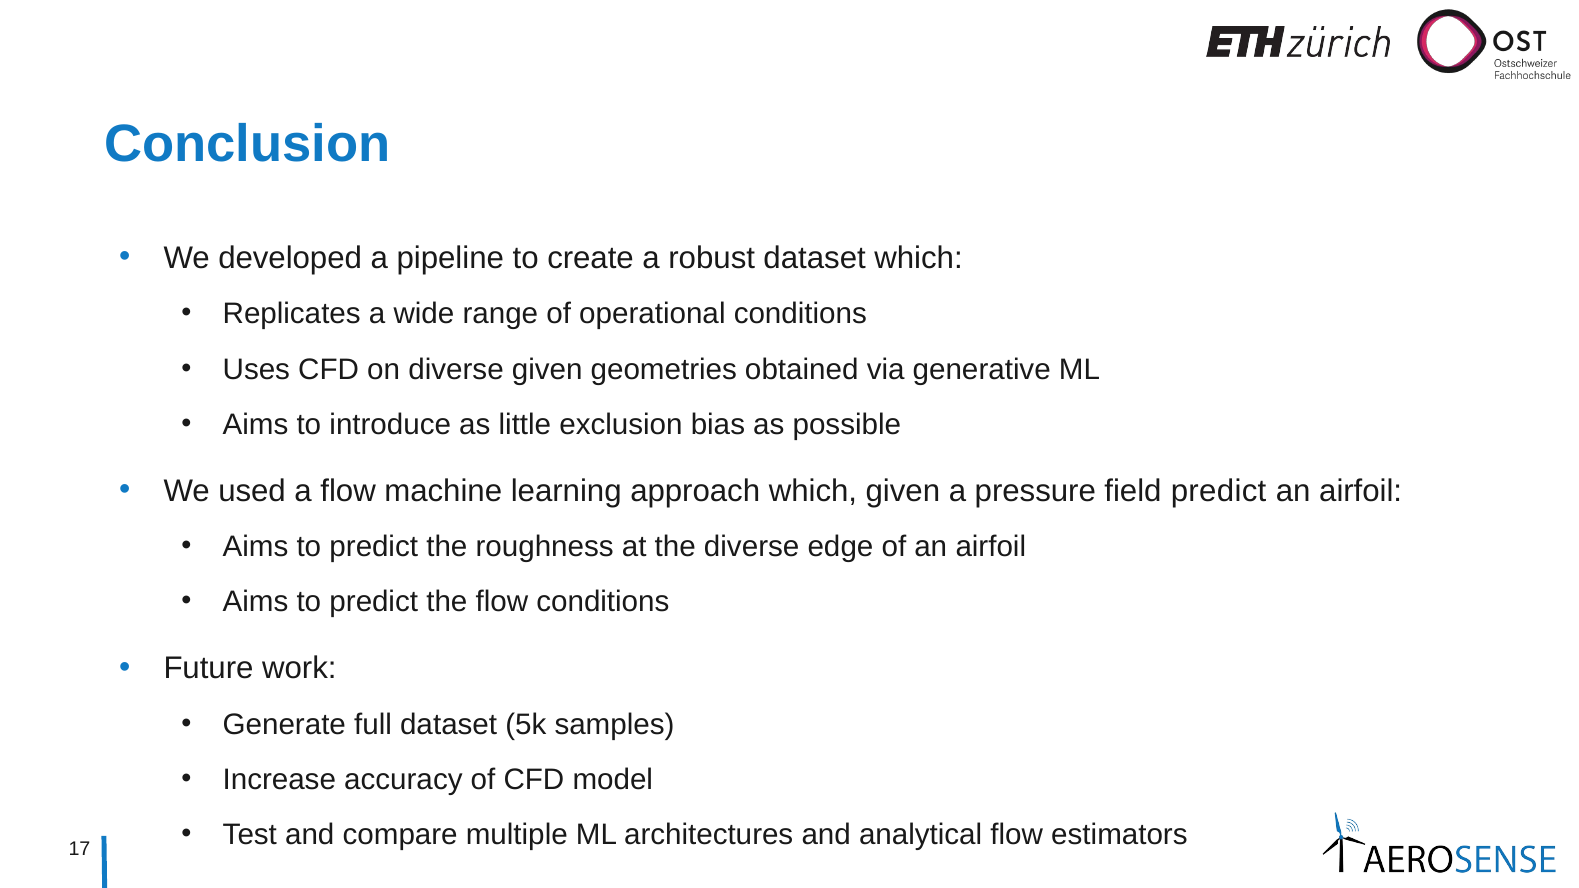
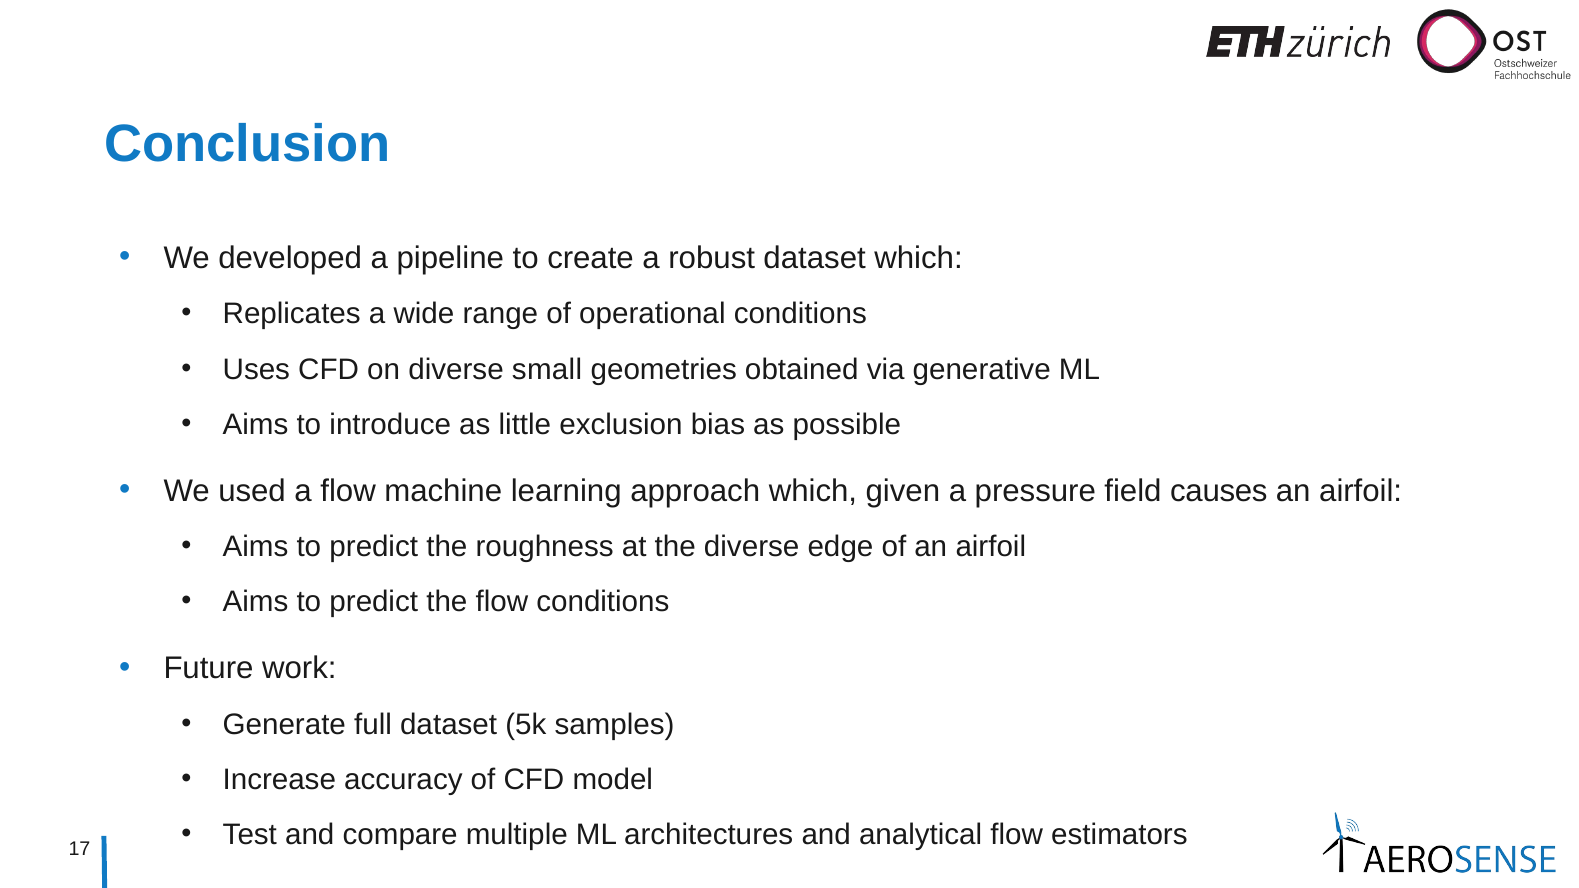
diverse given: given -> small (547, 369)
field predict: predict -> causes (1219, 491)
